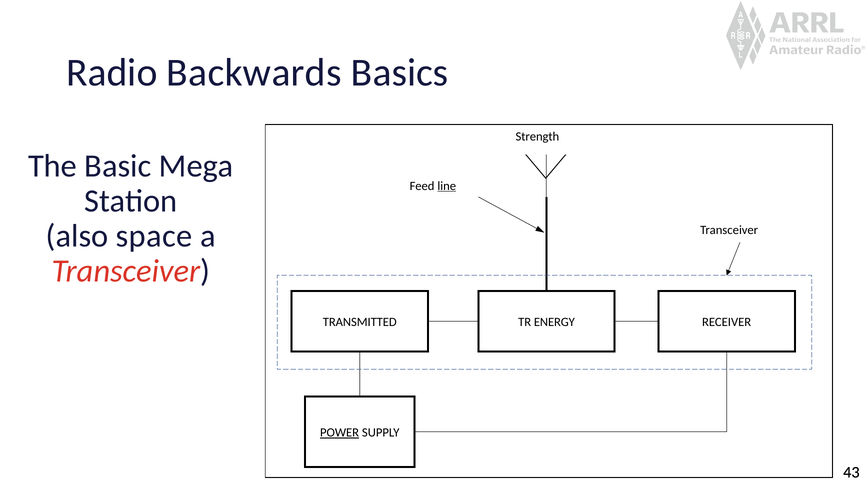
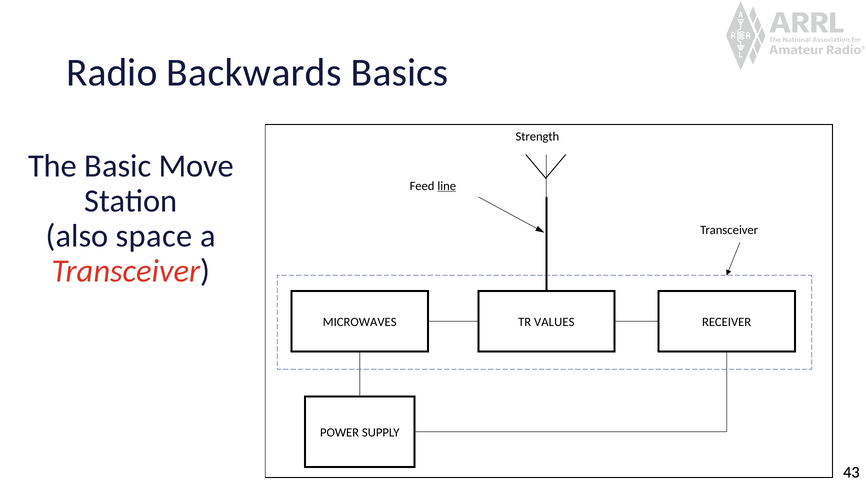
Mega: Mega -> Move (196, 166)
TRANSMITTED: TRANSMITTED -> MICROWAVES (360, 322)
ENERGY: ENERGY -> VALUES (554, 322)
POWER underline: present -> none (340, 433)
